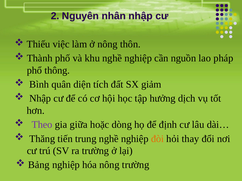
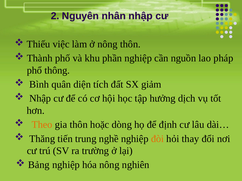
khu nghề: nghề -> phần (112, 58)
Theo colour: purple -> orange (42, 125)
gia giữa: giữa -> thôn (79, 125)
nông trường: trường -> nghiên (136, 165)
